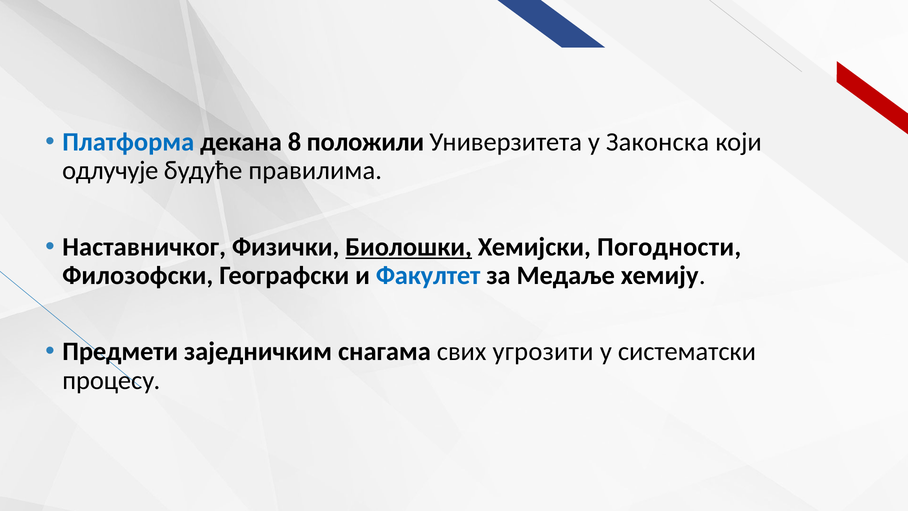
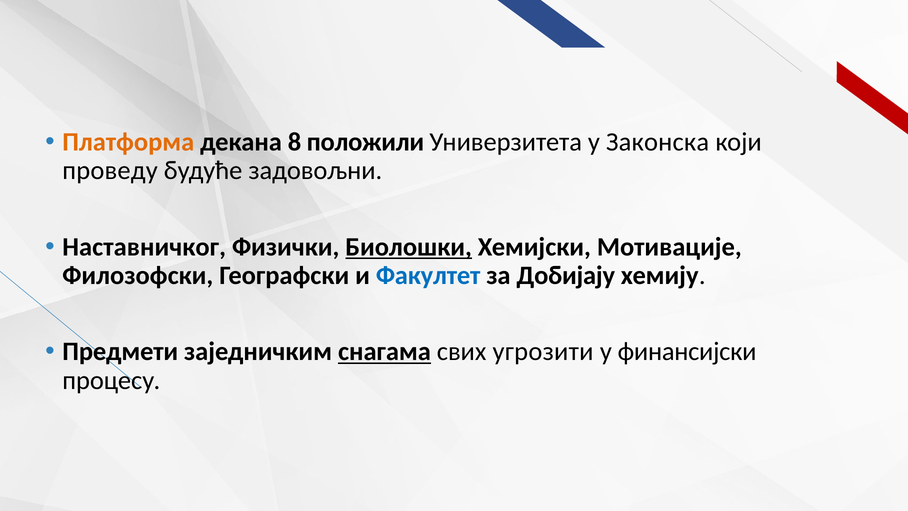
Платформа colour: blue -> orange (128, 142)
одлучује: одлучује -> проведу (110, 171)
правилима: правилима -> задовољни (315, 171)
Погодности: Погодности -> Мотивације (669, 247)
Медаље: Медаље -> Добијају (566, 275)
снагама underline: none -> present (384, 352)
систематски: систематски -> финансијски (687, 352)
